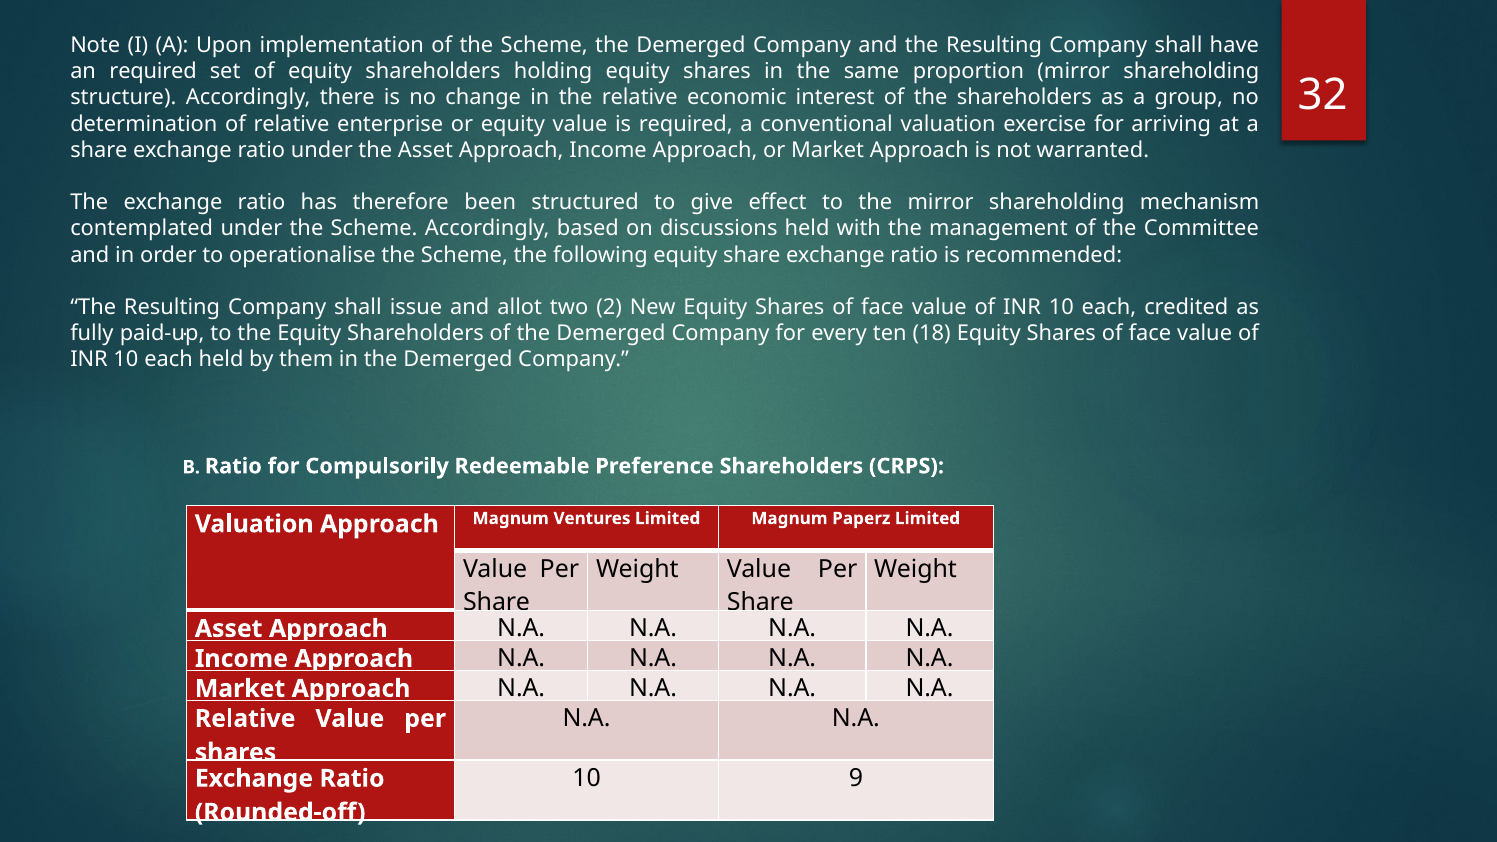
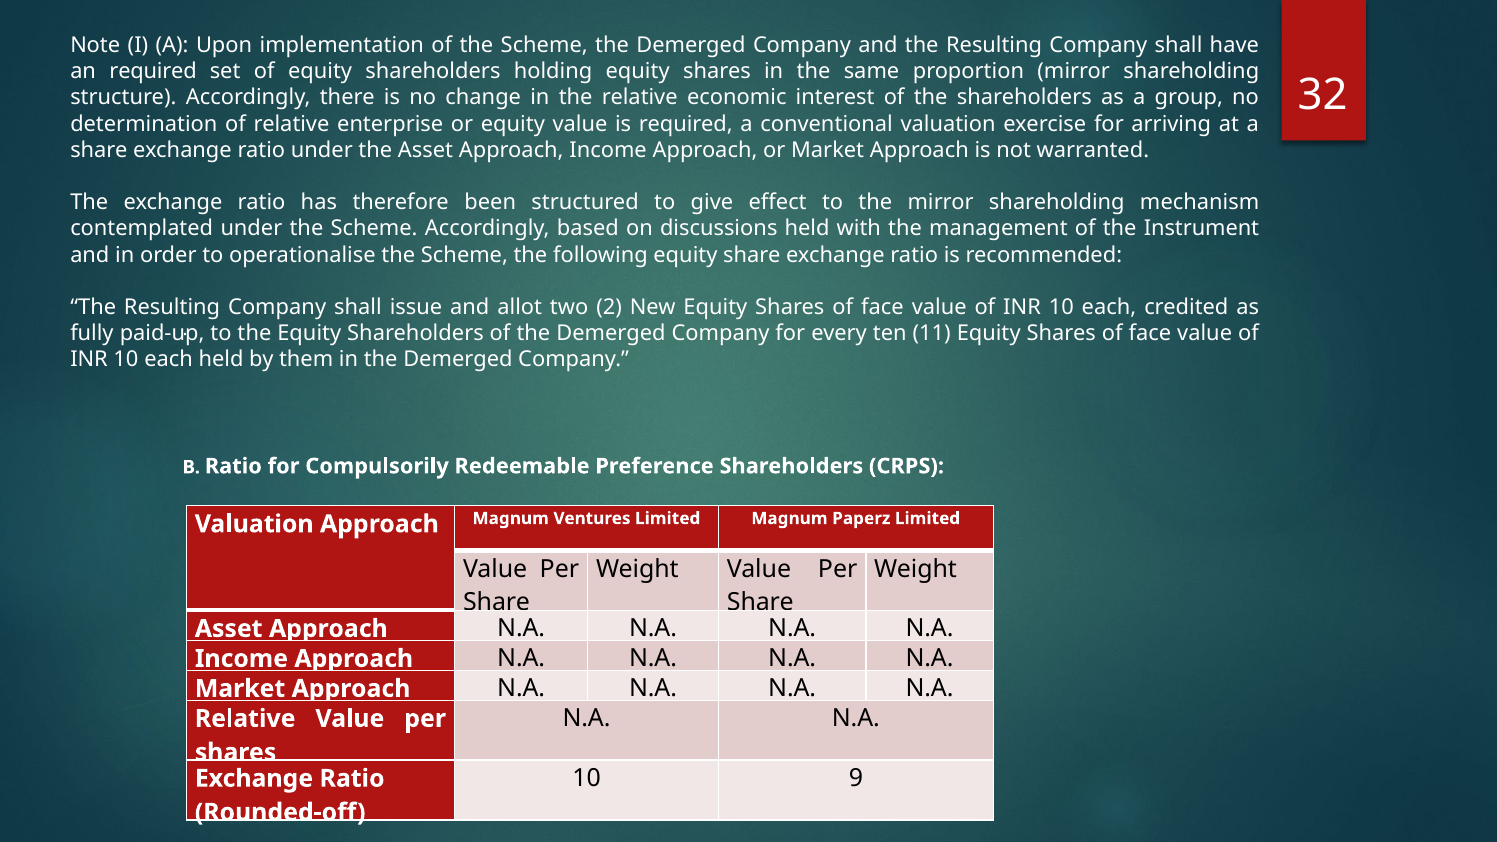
Committee: Committee -> Instrument (1201, 229)
18: 18 -> 11 (932, 334)
